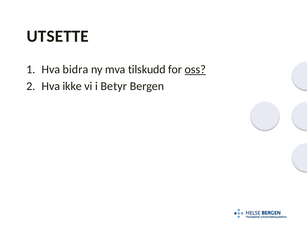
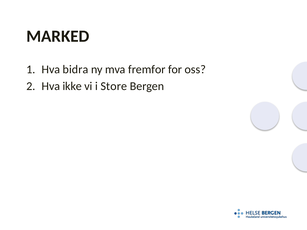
UTSETTE: UTSETTE -> MARKED (58, 36)
tilskudd: tilskudd -> fremfor (147, 70)
oss underline: present -> none (195, 70)
Betyr: Betyr -> Store (114, 86)
